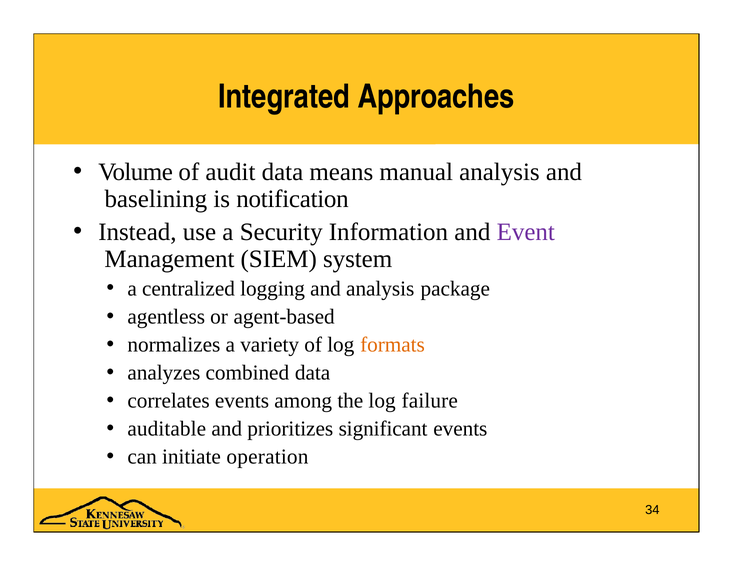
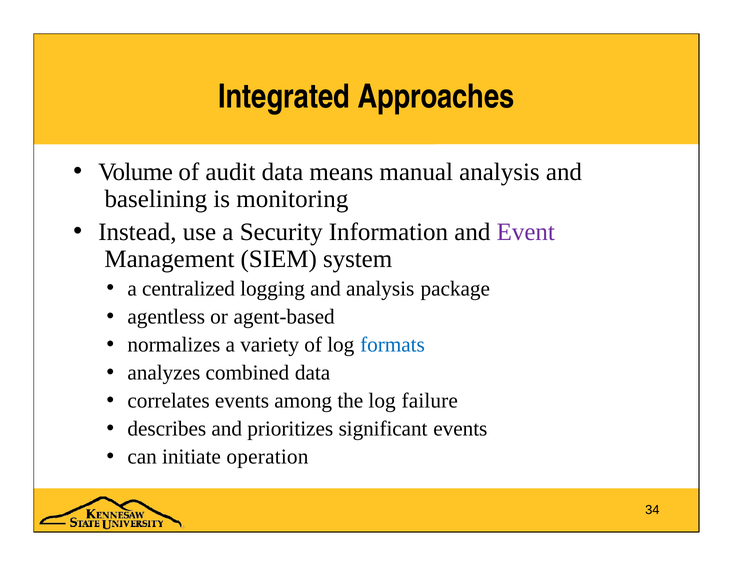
notification: notification -> monitoring (292, 199)
formats colour: orange -> blue (392, 345)
auditable: auditable -> describes (167, 429)
